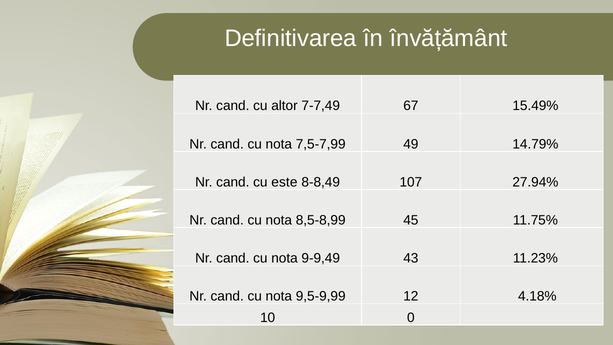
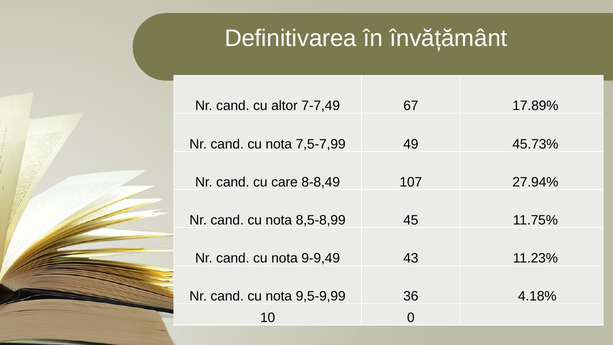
15.49%: 15.49% -> 17.89% (535, 106)
14.79%: 14.79% -> 45.73% (535, 144)
este: este -> care (284, 182)
12: 12 -> 36 (411, 296)
